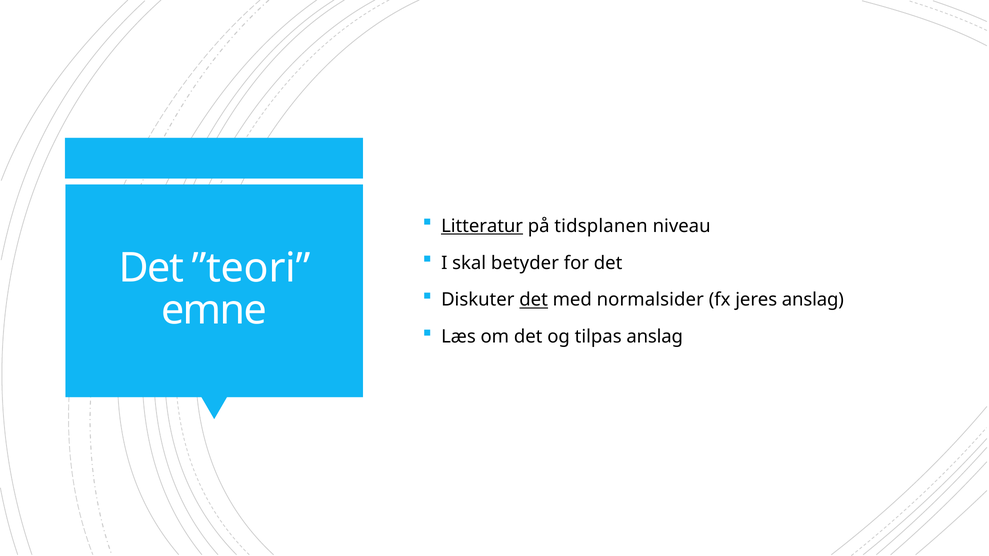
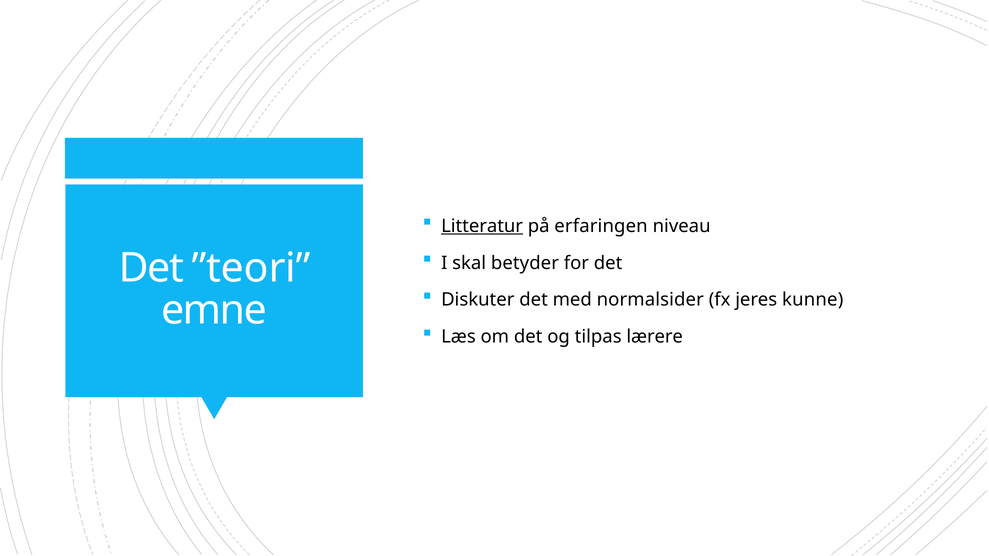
tidsplanen: tidsplanen -> erfaringen (601, 226)
det underline: present -> none (534, 300)
jeres anslag: anslag -> kunne (813, 300)
tilpas anslag: anslag -> lærere (655, 337)
